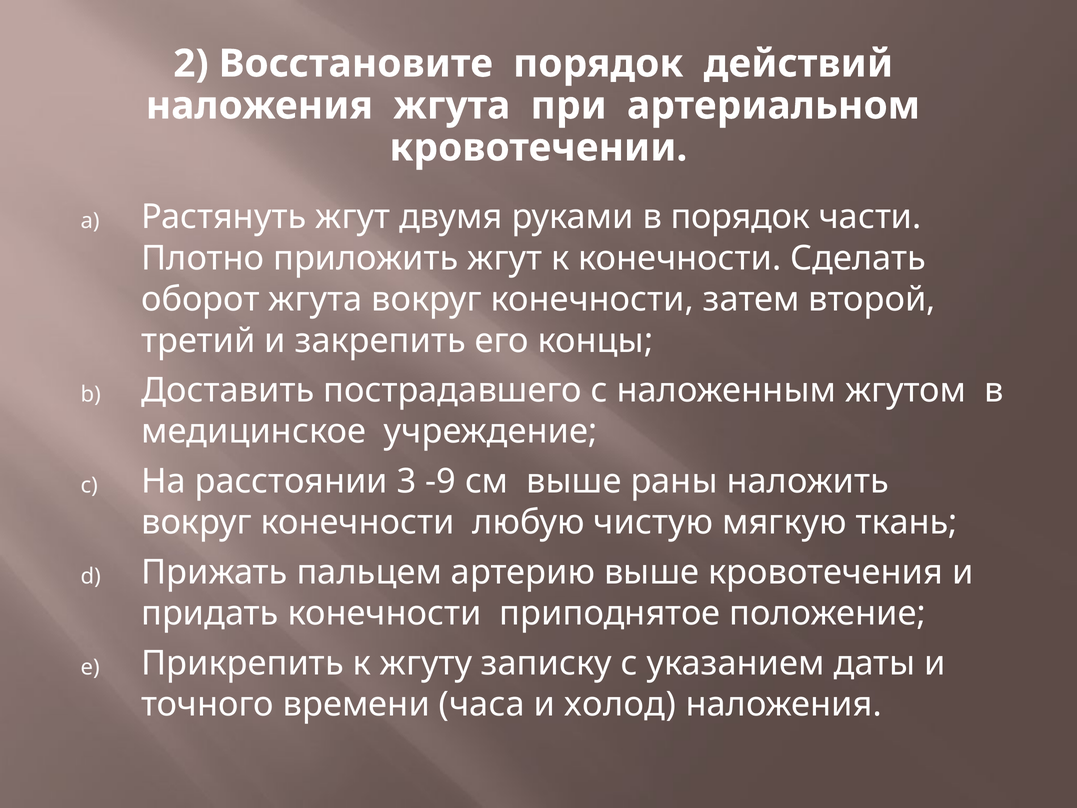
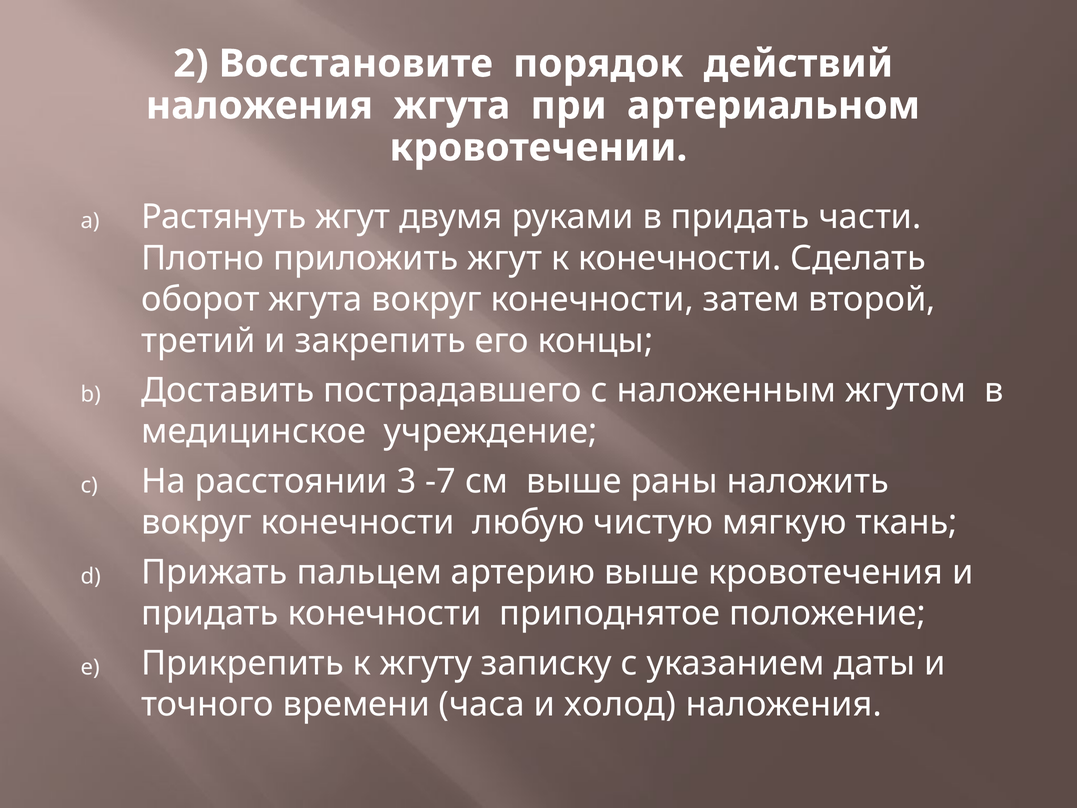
в порядок: порядок -> придать (740, 217)
-9: -9 -> -7 (441, 481)
